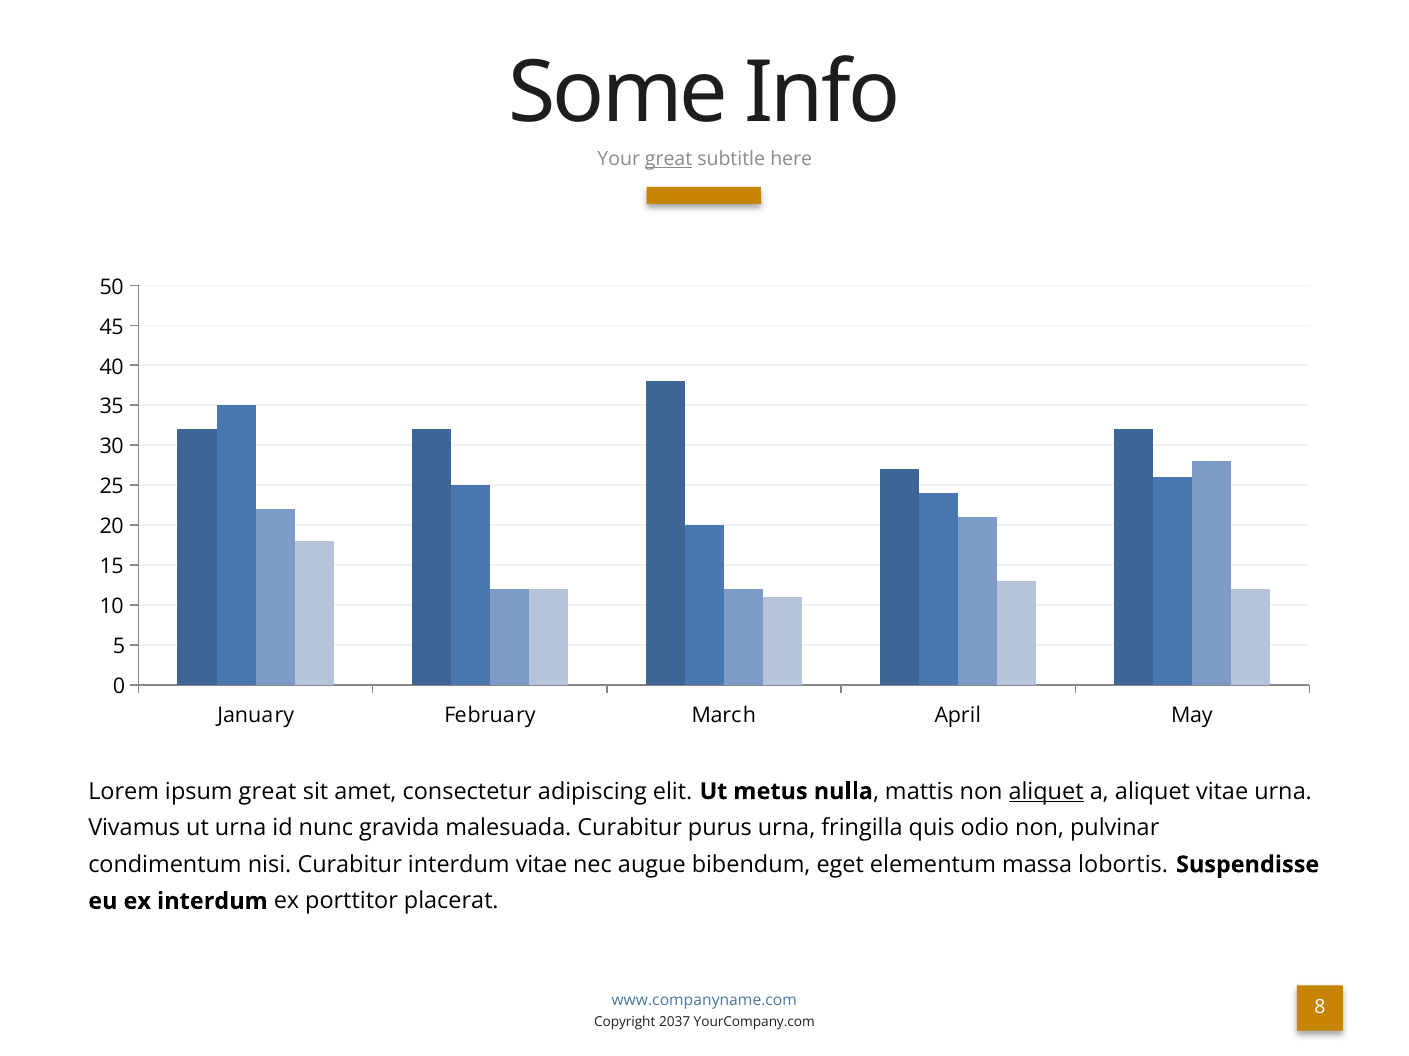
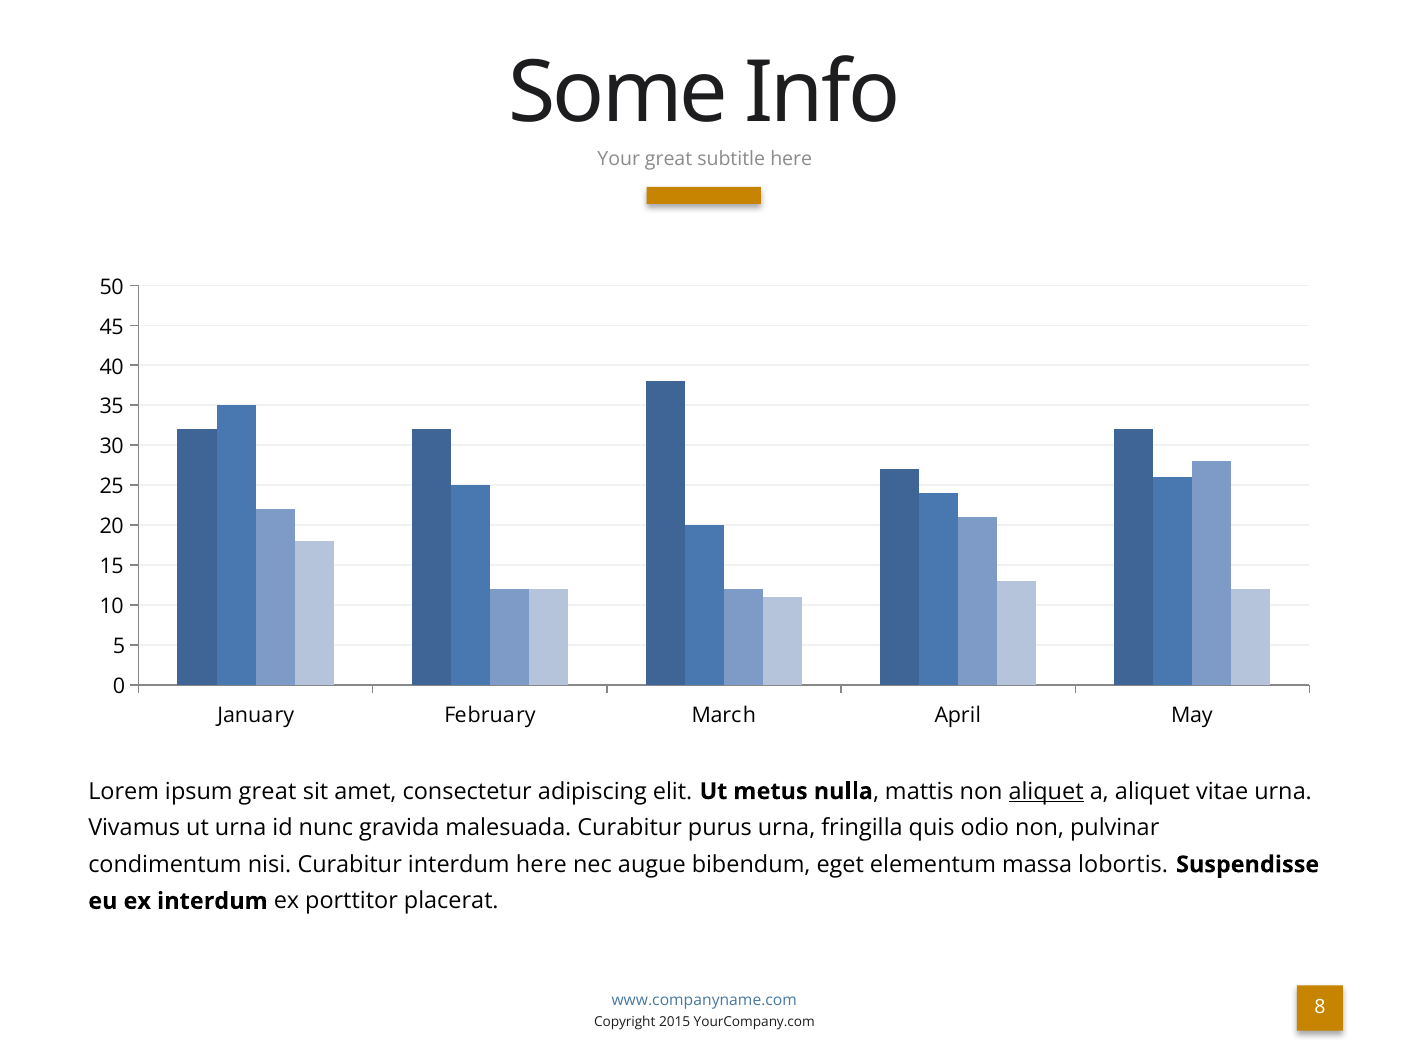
great underline: present -> none (669, 159)
interdum vitae: vitae -> here (541, 865)
2037: 2037 -> 2015 (675, 1023)
